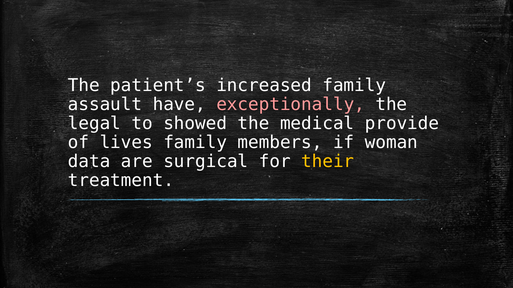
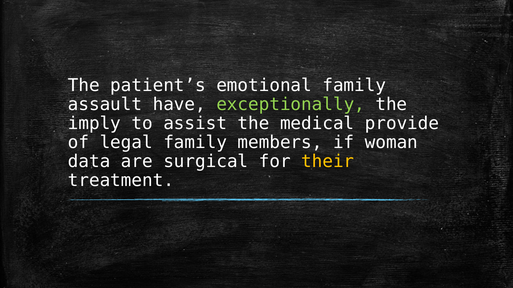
increased: increased -> emotional (264, 86)
exceptionally colour: pink -> light green (291, 105)
legal: legal -> imply (94, 124)
showed: showed -> assist (195, 124)
lives: lives -> legal (126, 143)
